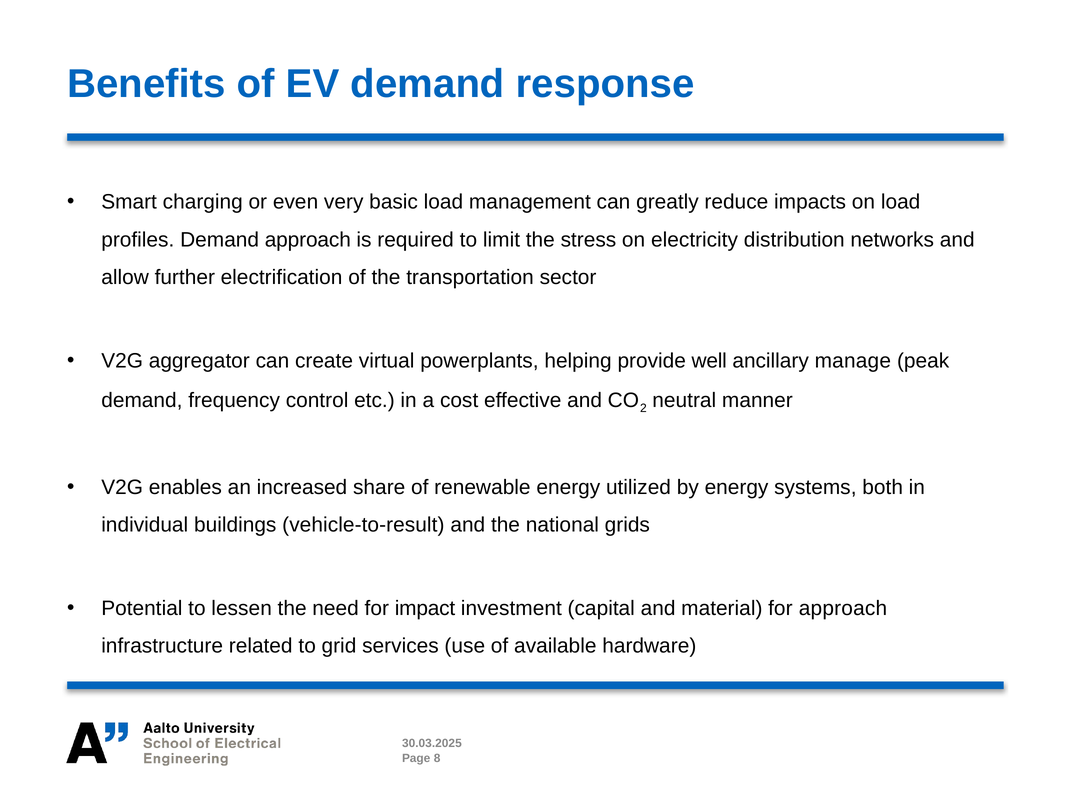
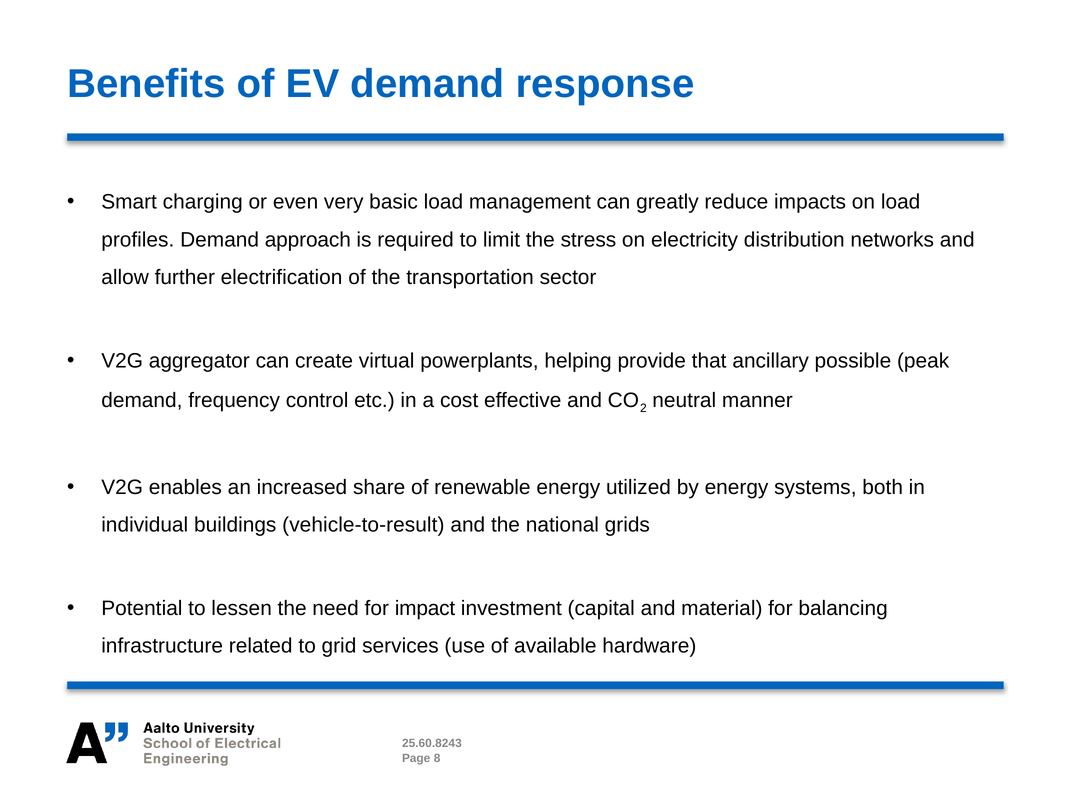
well: well -> that (709, 361)
manage: manage -> possible (853, 361)
for approach: approach -> balancing (843, 608)
30.03.2025: 30.03.2025 -> 25.60.8243 (432, 743)
